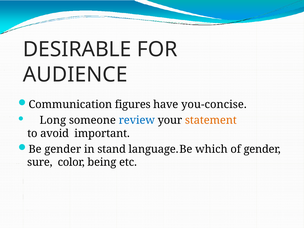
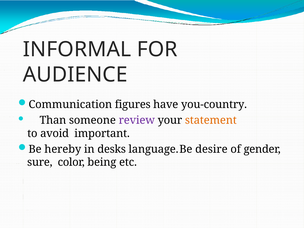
DESIRABLE: DESIRABLE -> INFORMAL (77, 49)
you-concise: you-concise -> you-country (214, 104)
Long: Long -> Than (53, 120)
review colour: blue -> purple (137, 120)
Be gender: gender -> hereby (63, 149)
stand: stand -> desks (112, 149)
which: which -> desire (211, 149)
